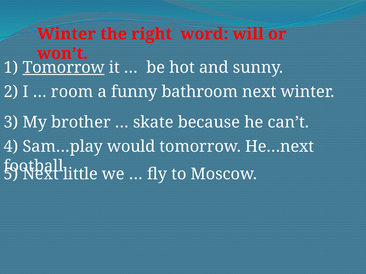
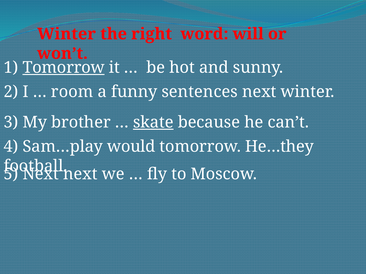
bathroom: bathroom -> sentences (200, 92)
skate underline: none -> present (153, 123)
He…next: He…next -> He…they (280, 147)
little: little -> next (80, 174)
